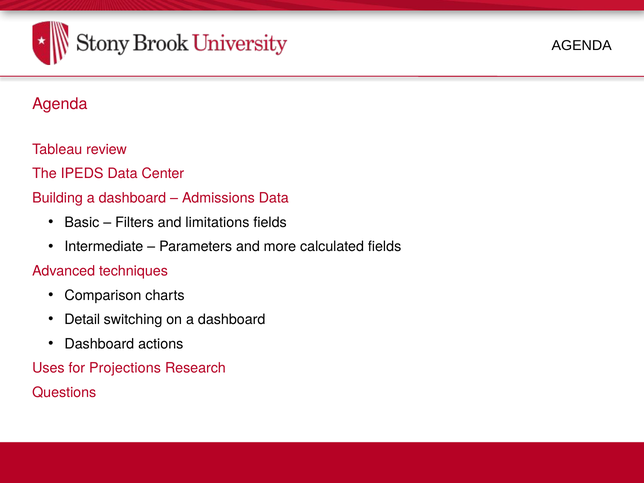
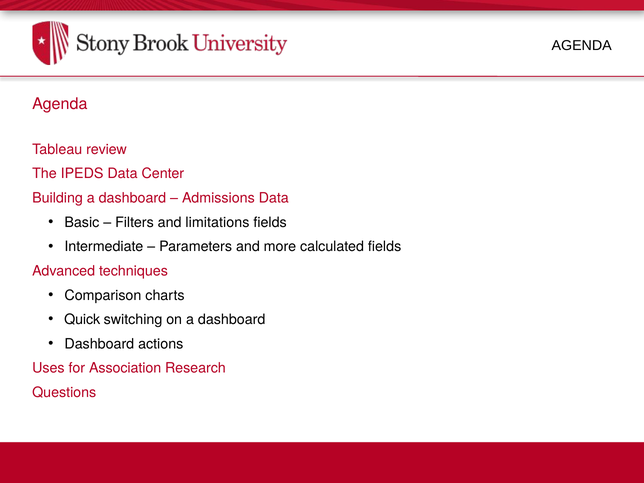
Detail: Detail -> Quick (82, 320)
Projections: Projections -> Association (125, 368)
